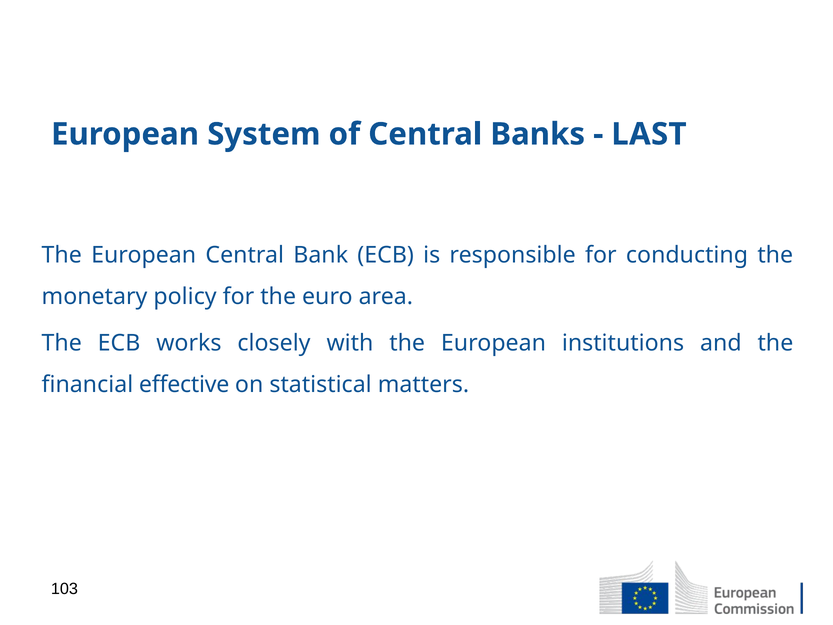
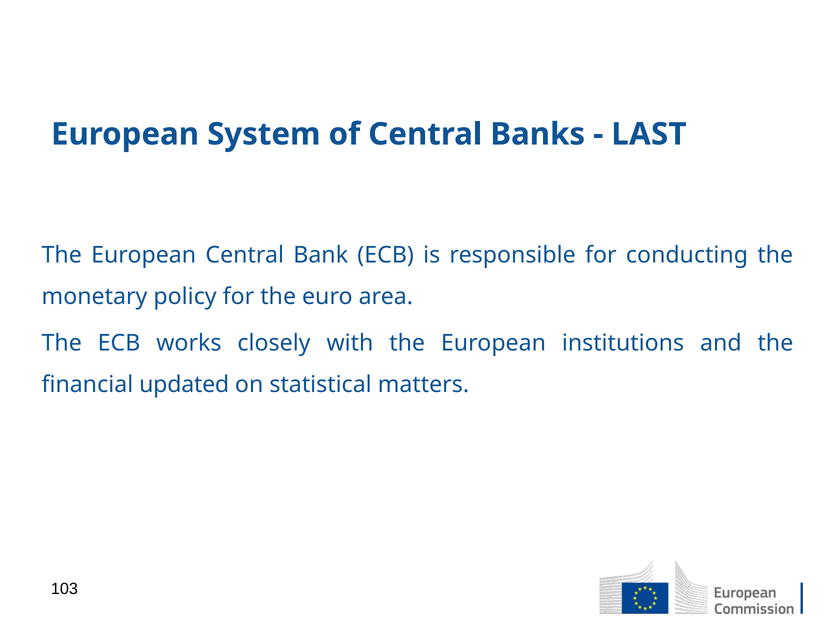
effective: effective -> updated (184, 385)
